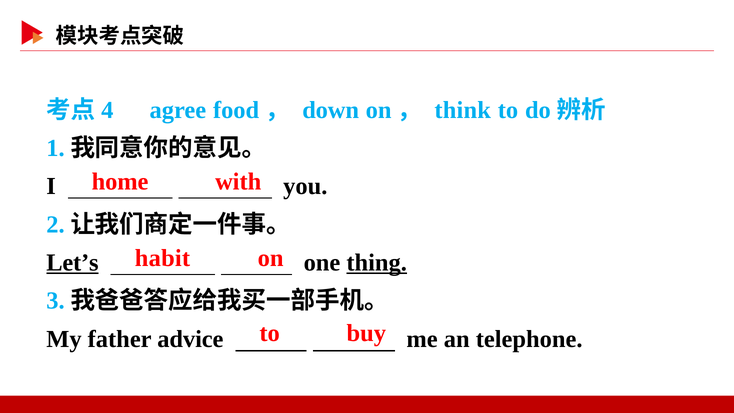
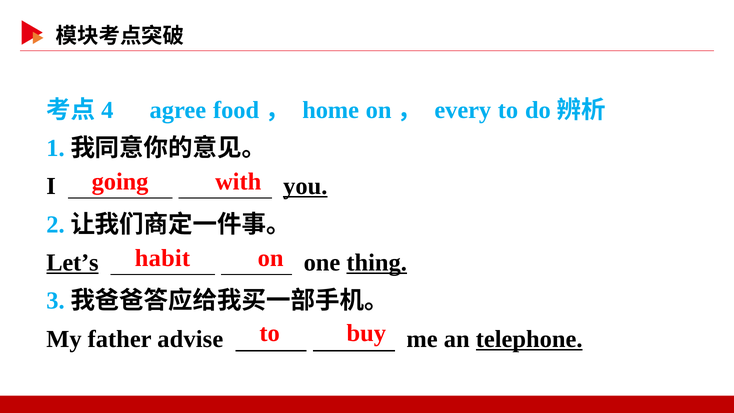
down: down -> home (331, 110)
think: think -> every (463, 110)
home: home -> going (120, 182)
you underline: none -> present (305, 186)
advice: advice -> advise (190, 339)
telephone underline: none -> present (529, 339)
